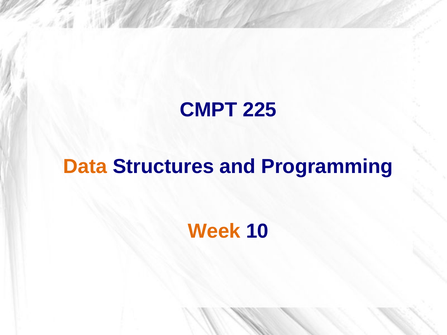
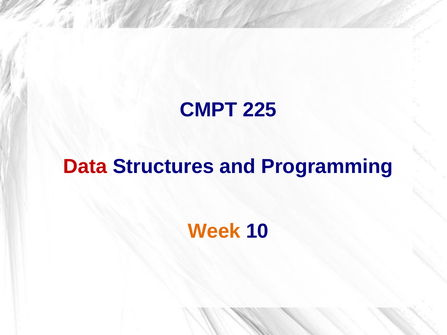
Data colour: orange -> red (85, 167)
